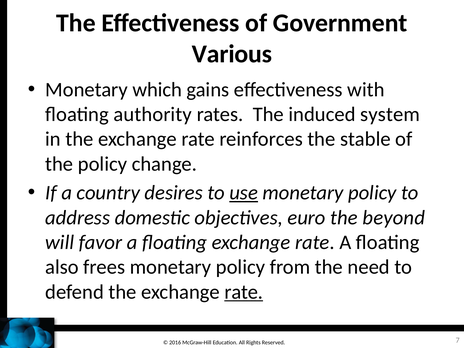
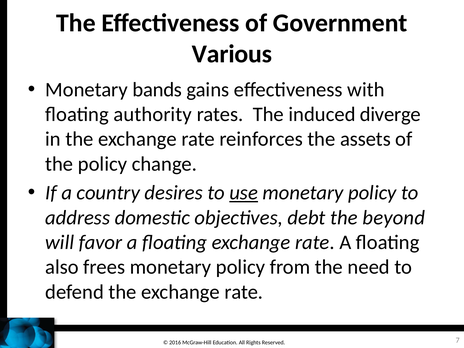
which: which -> bands (157, 90)
system: system -> diverge (390, 114)
stable: stable -> assets (365, 139)
euro: euro -> debt (307, 218)
rate underline: present -> none (244, 292)
